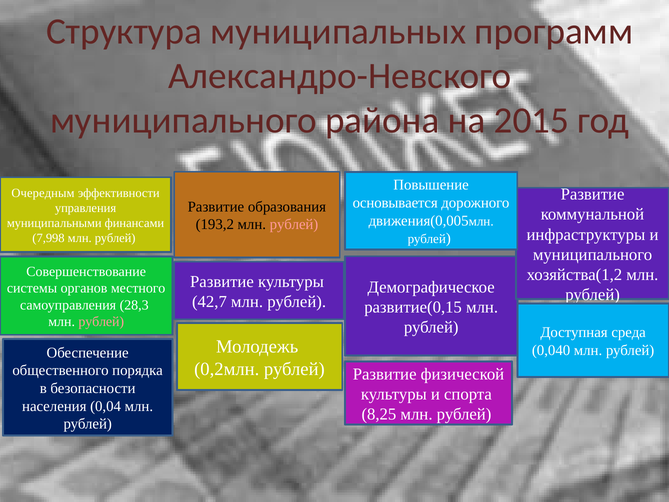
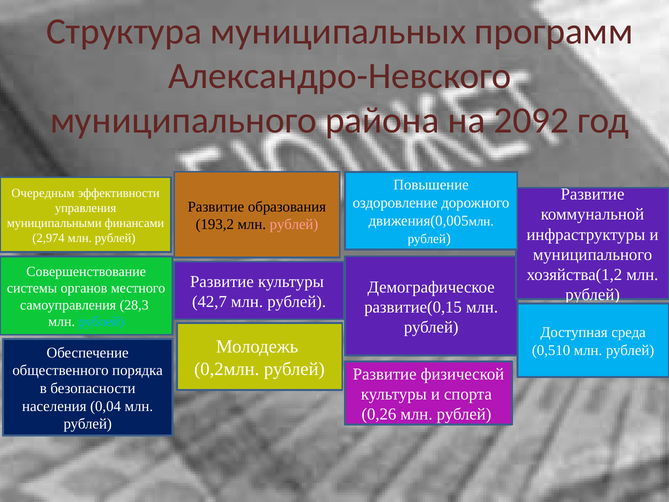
2015: 2015 -> 2092 (531, 120)
основывается: основывается -> оздоровление (395, 203)
7,998: 7,998 -> 2,974 (49, 238)
рублей colour: pink -> light blue (101, 321)
0,040: 0,040 -> 0,510 (551, 350)
8,25: 8,25 -> 0,26 (379, 414)
